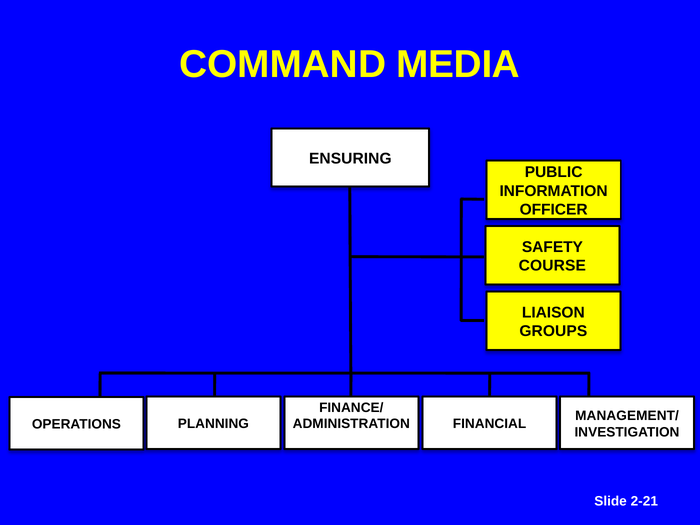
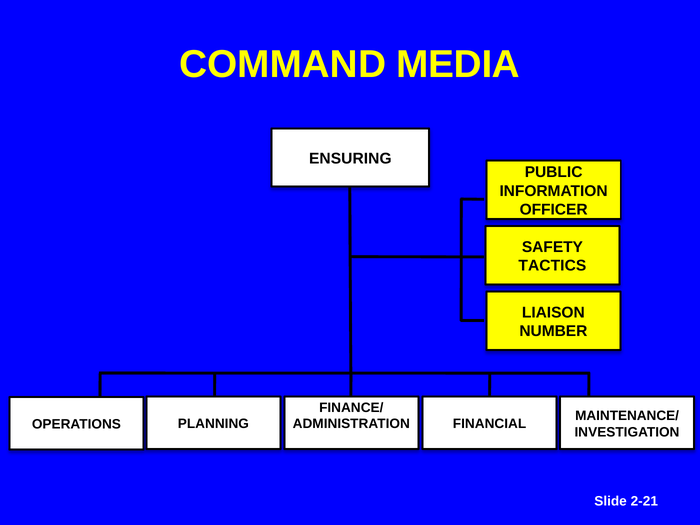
COURSE: COURSE -> TACTICS (552, 266)
GROUPS: GROUPS -> NUMBER (553, 331)
MANAGEMENT/: MANAGEMENT/ -> MAINTENANCE/ (627, 416)
